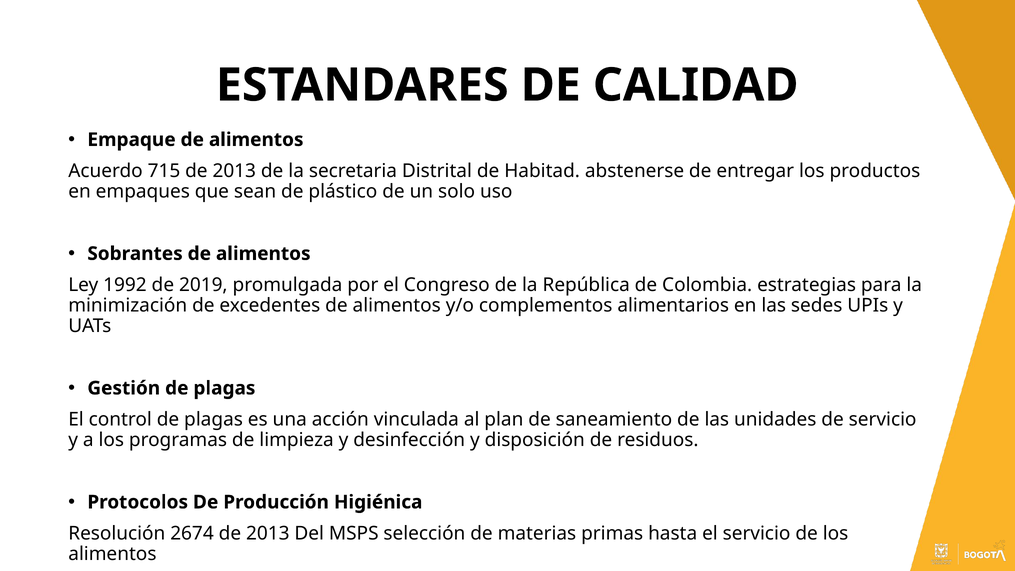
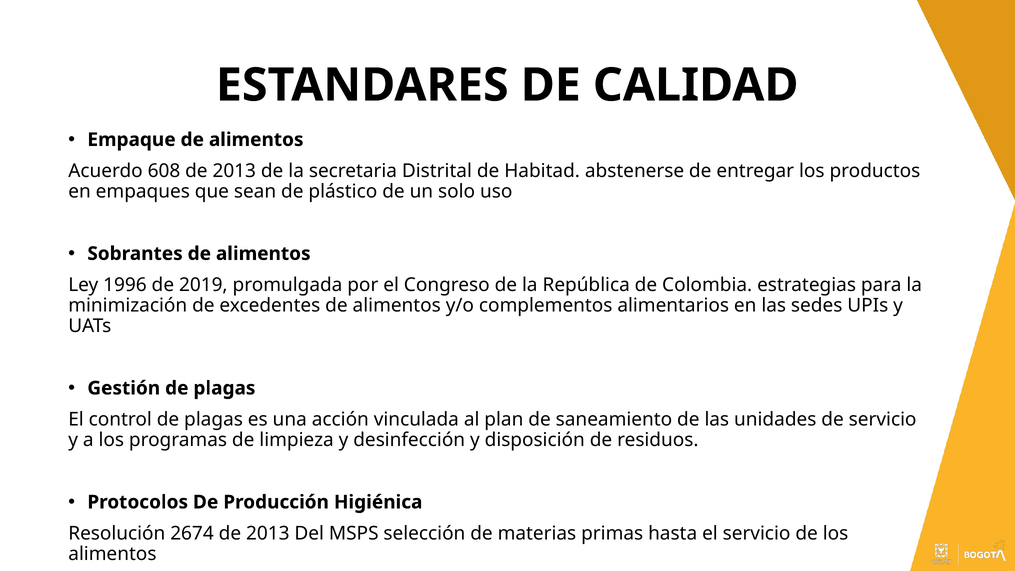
715: 715 -> 608 (164, 171)
1992: 1992 -> 1996 (125, 285)
